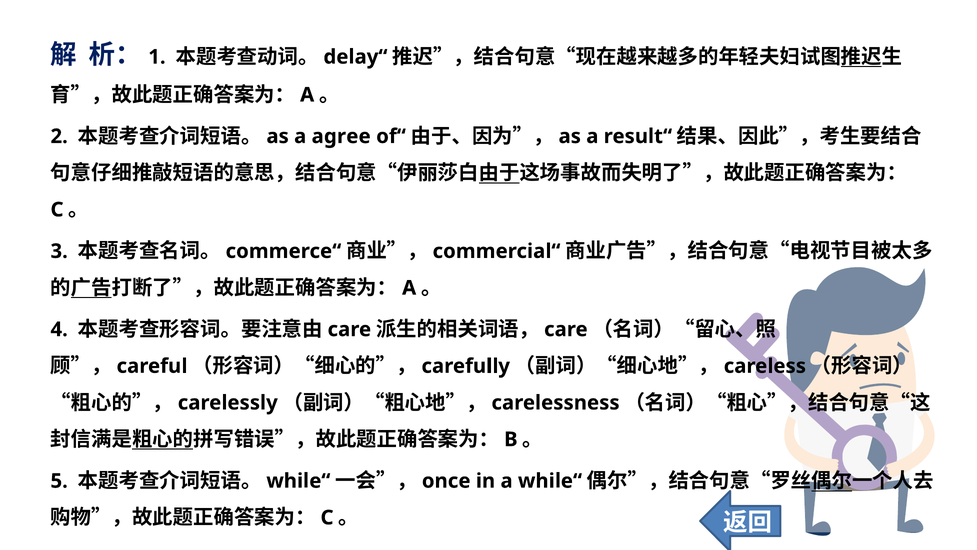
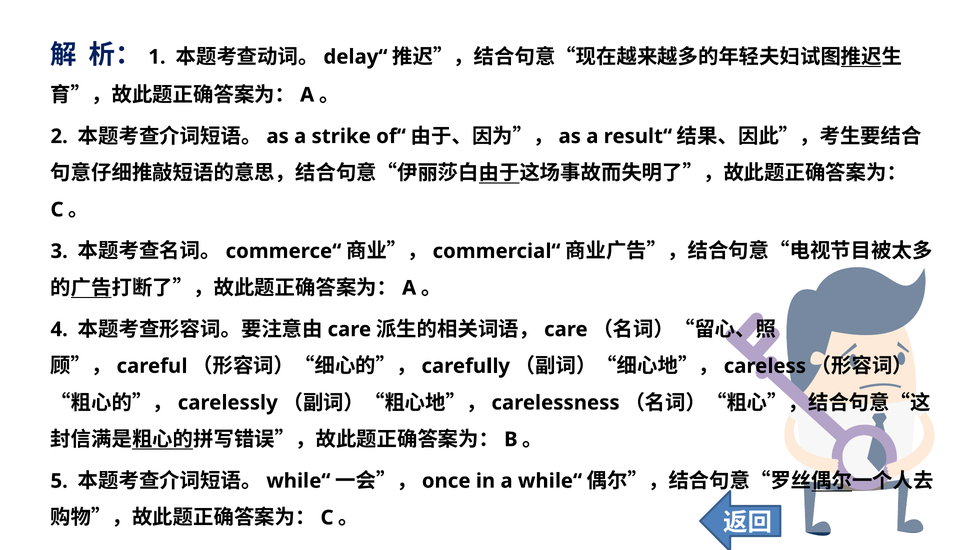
agree: agree -> strike (341, 136)
